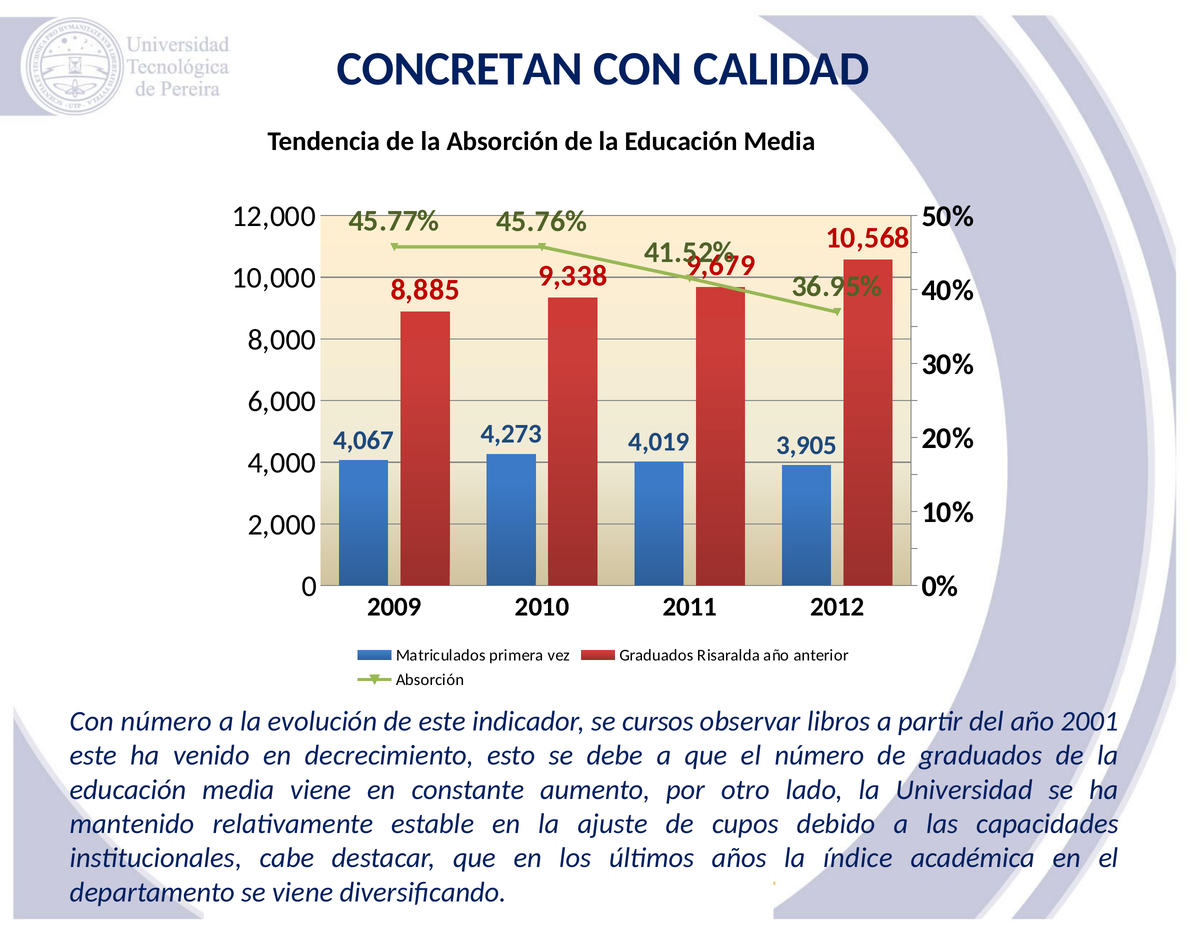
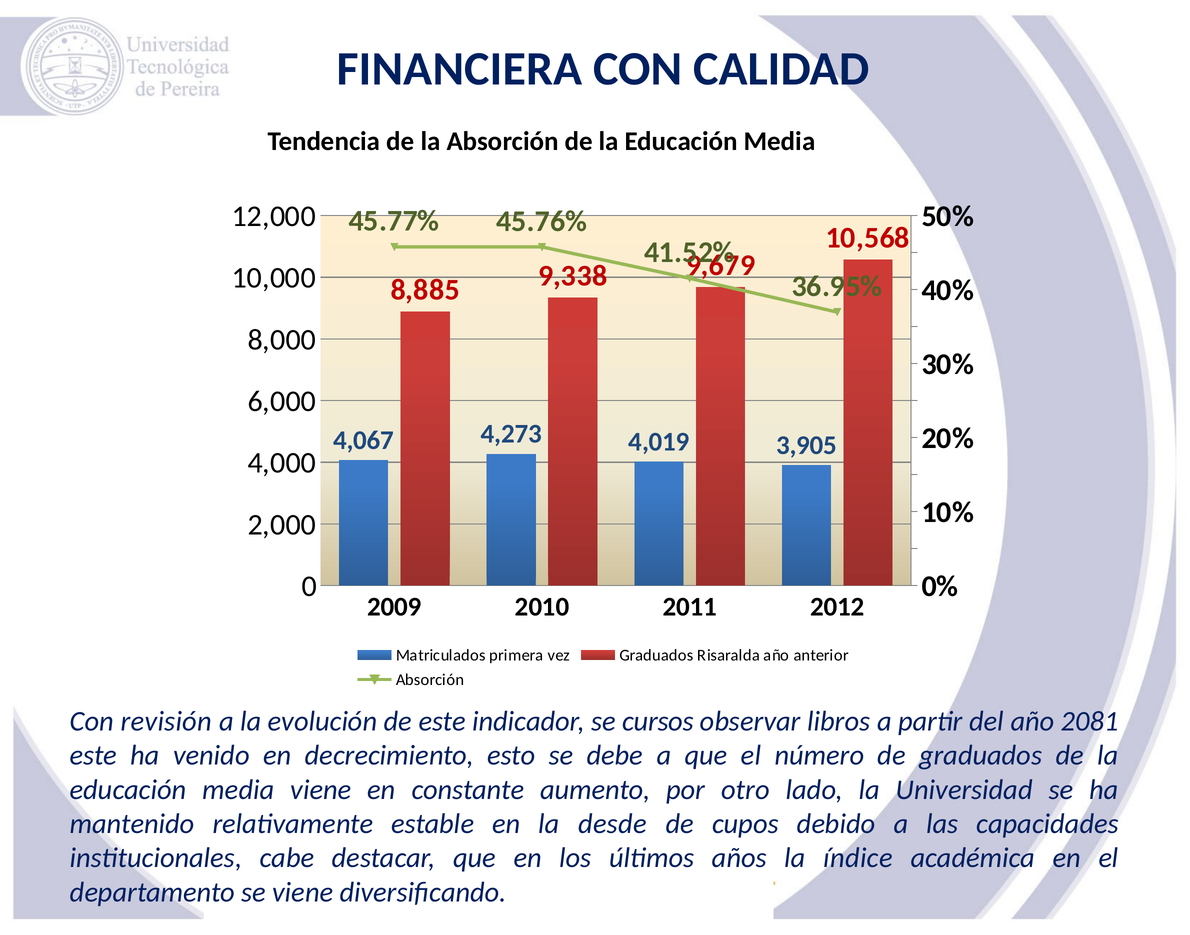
CONCRETAN: CONCRETAN -> FINANCIERA (460, 69)
Con número: número -> revisión (166, 721)
2001: 2001 -> 2081 (1090, 721)
ajuste: ajuste -> desde (613, 824)
